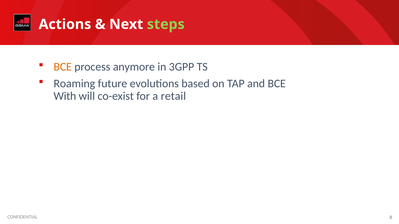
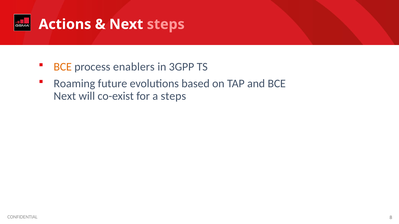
steps colour: light green -> pink (166, 24)
anymore: anymore -> enablers (134, 67)
With: With -> Next (65, 96)
a retail: retail -> steps (173, 96)
